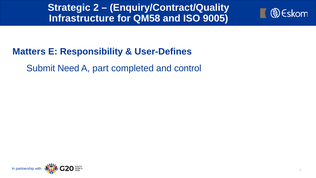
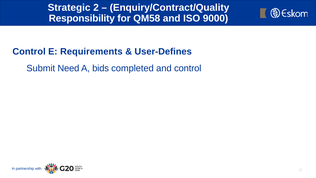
Infrastructure: Infrastructure -> Responsibility (82, 18)
9005: 9005 -> 9000 (216, 18)
Matters: Matters -> Control (29, 52)
Responsibility: Responsibility -> Requirements (91, 52)
part: part -> bids (101, 68)
